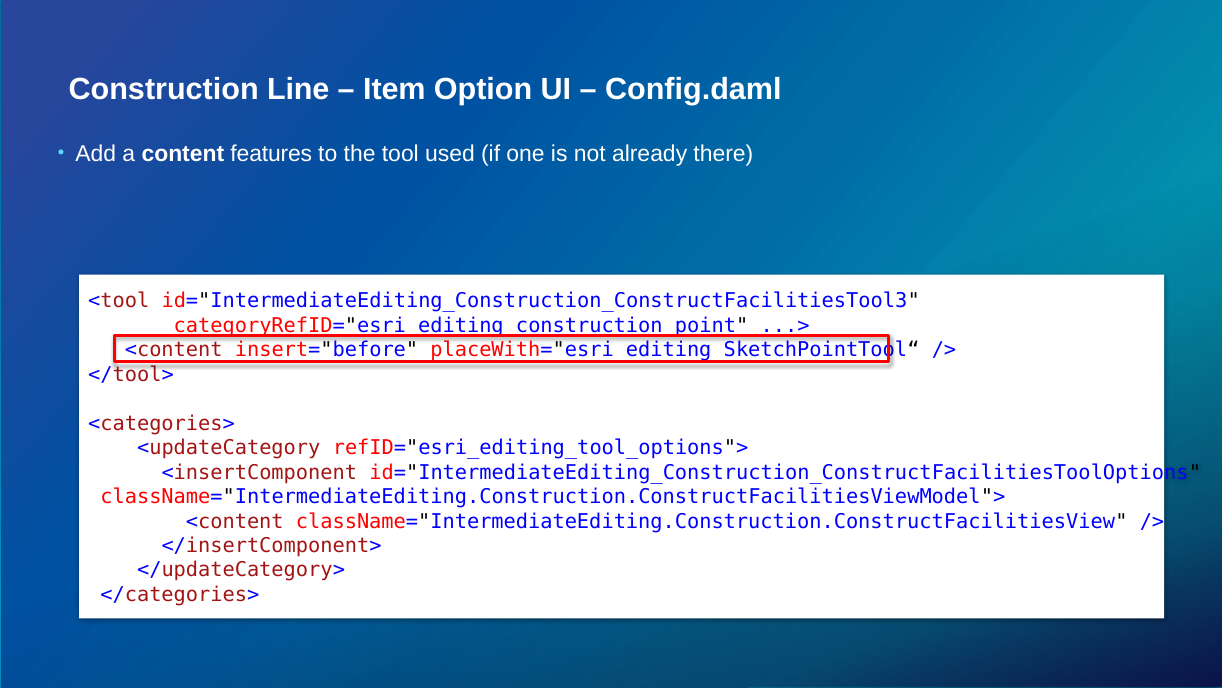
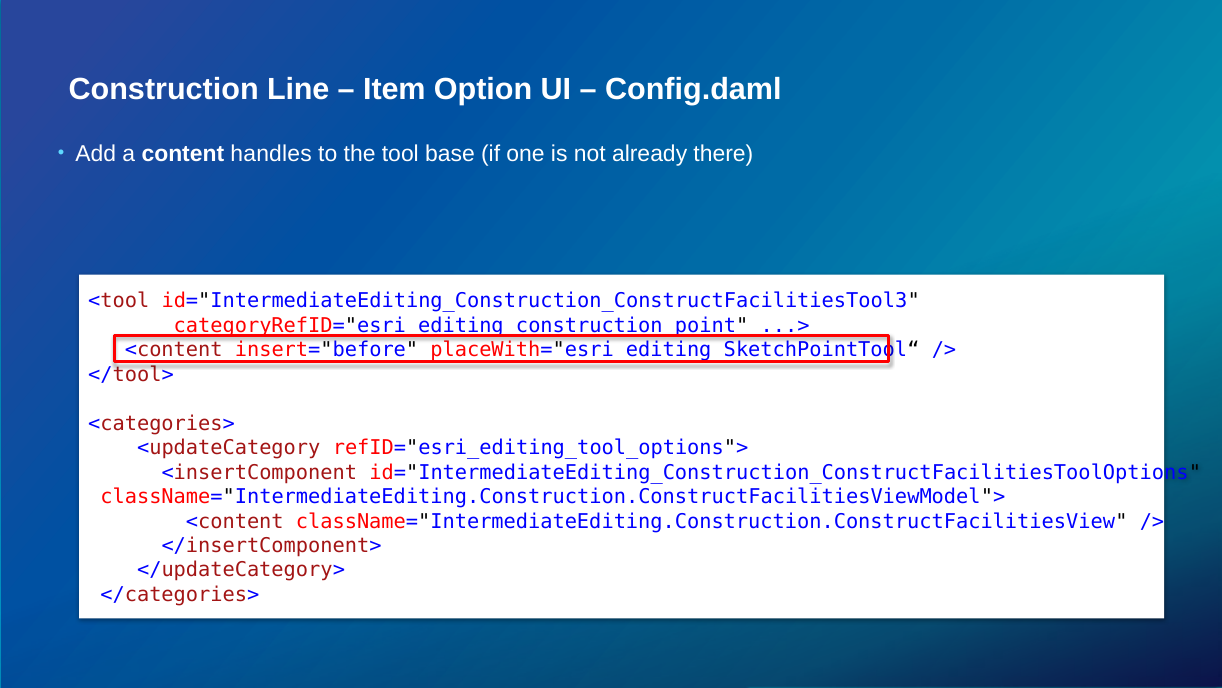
features: features -> handles (271, 154)
used: used -> base (450, 154)
